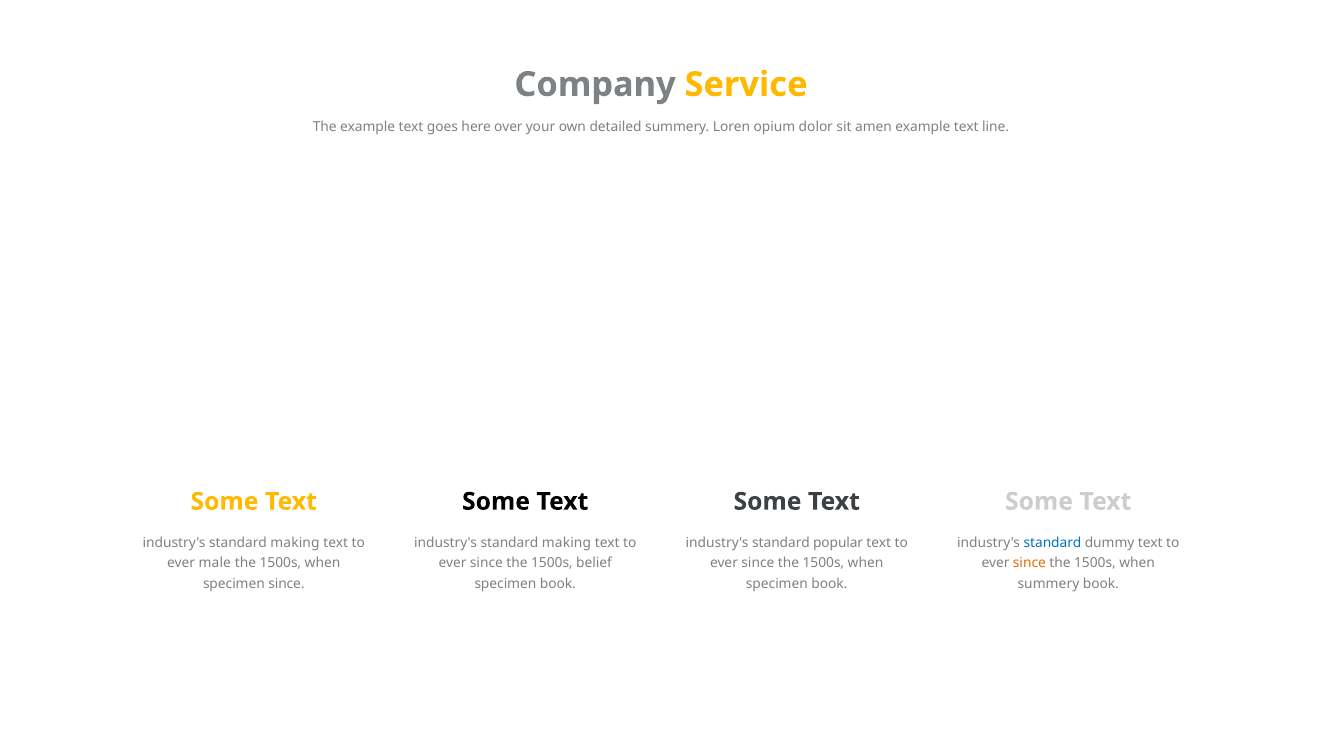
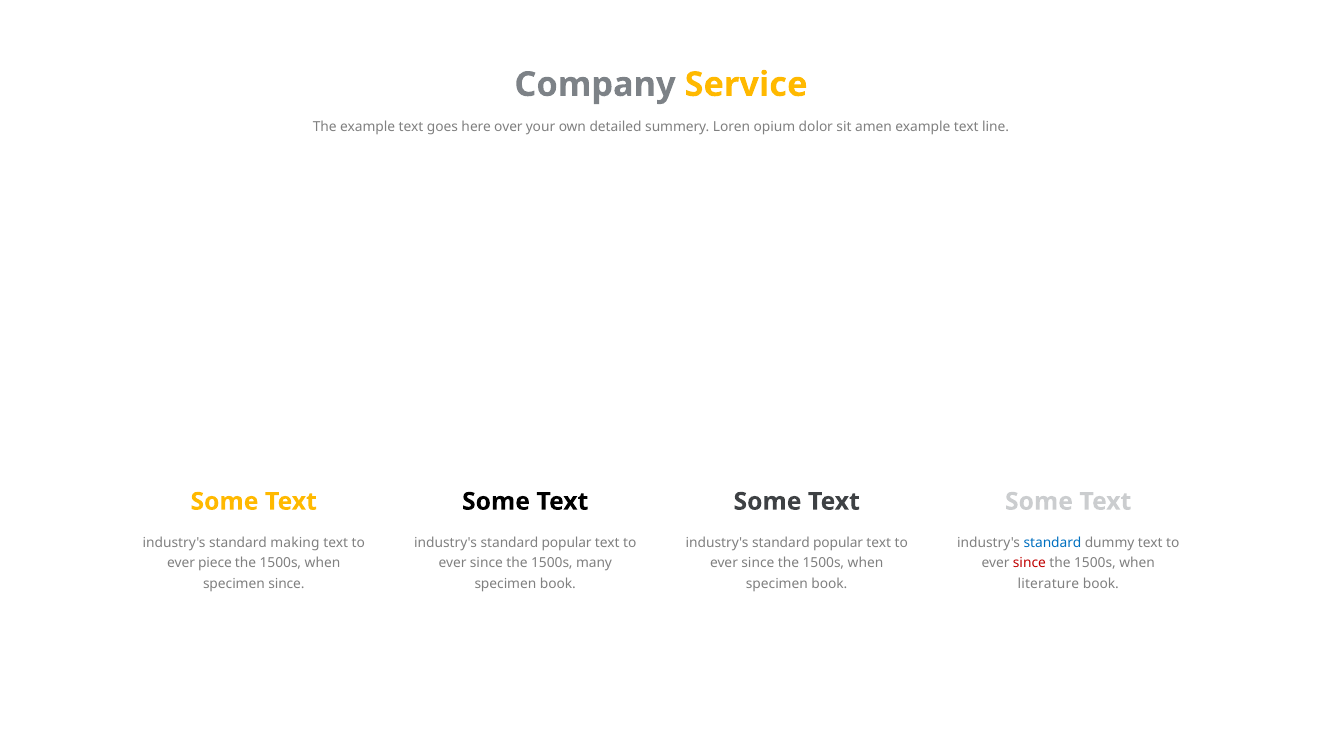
making: making -> popular (567, 542)
male: male -> piece (215, 563)
belief: belief -> many (594, 563)
since colour: orange -> red (1029, 563)
summery: summery -> literature (1048, 584)
